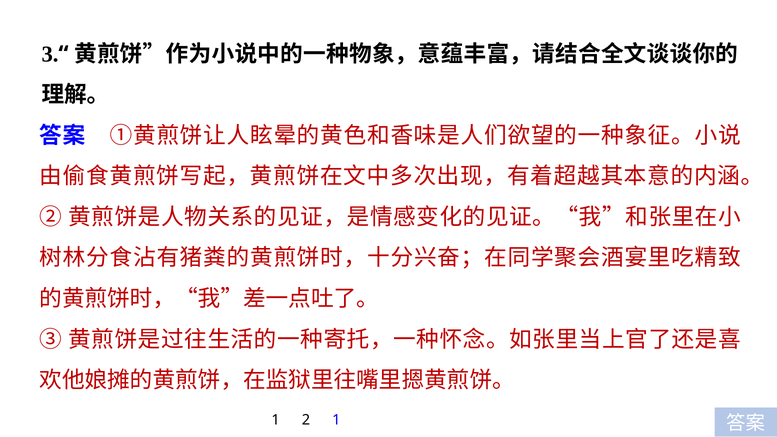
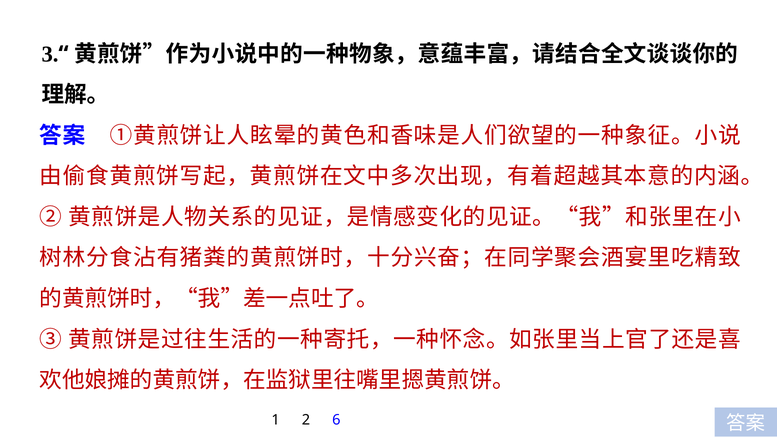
2 1: 1 -> 6 (336, 420)
